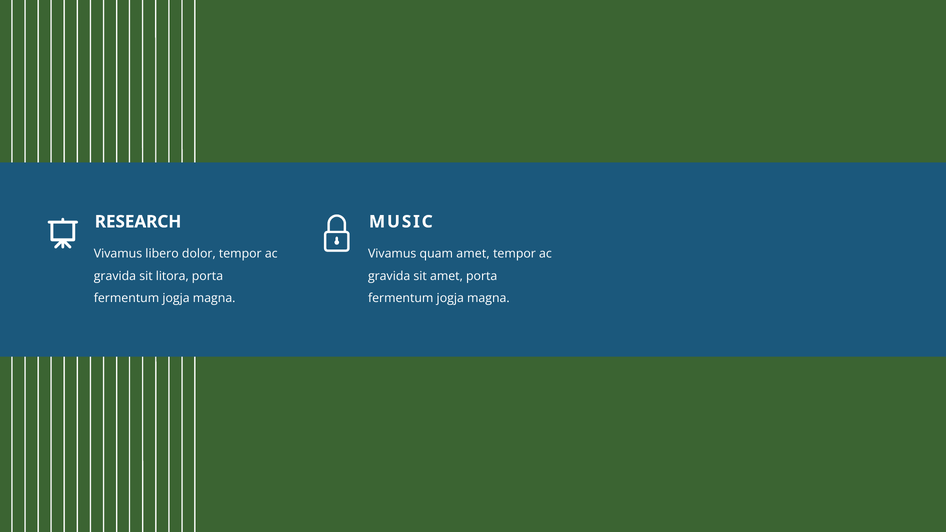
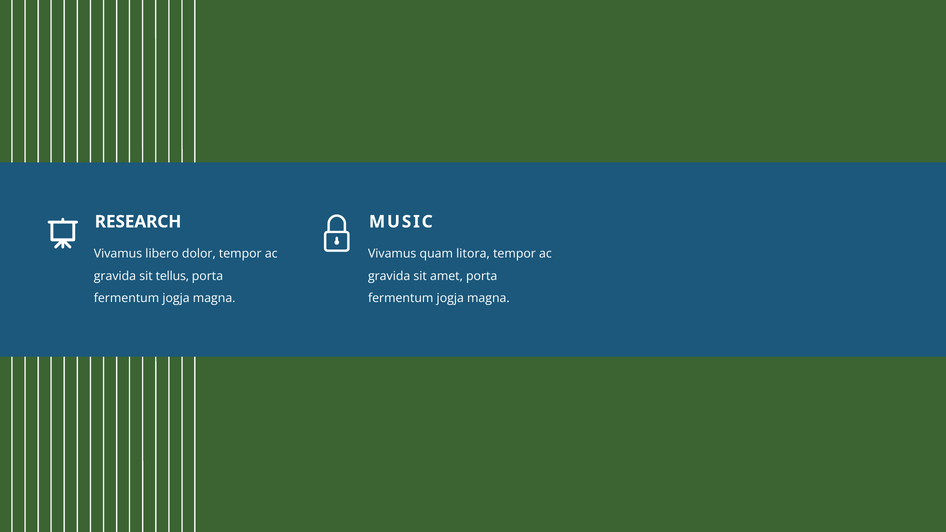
quam amet: amet -> litora (473, 254)
litora: litora -> tellus (172, 276)
